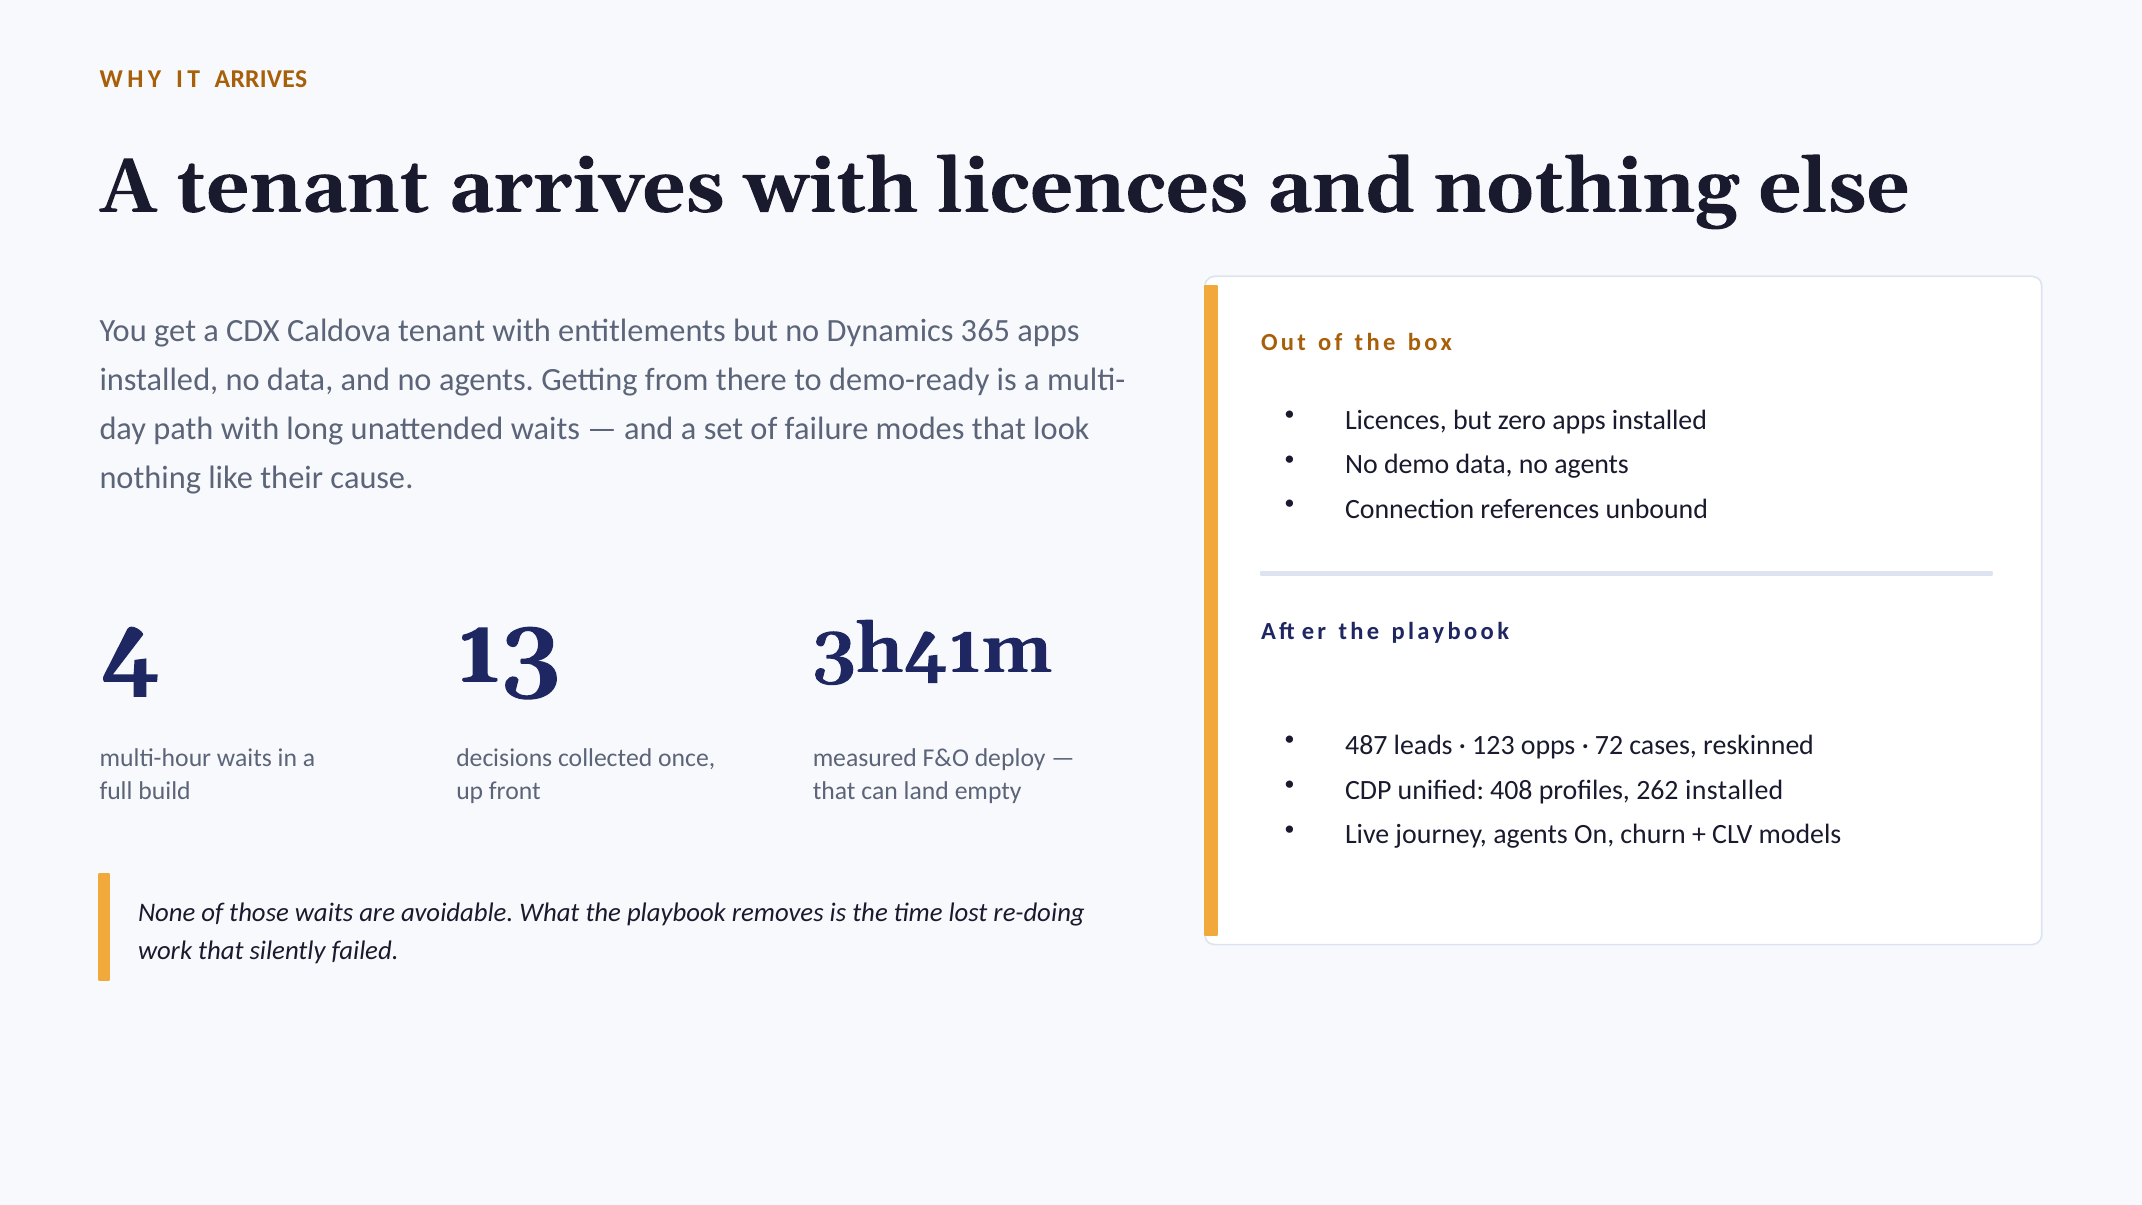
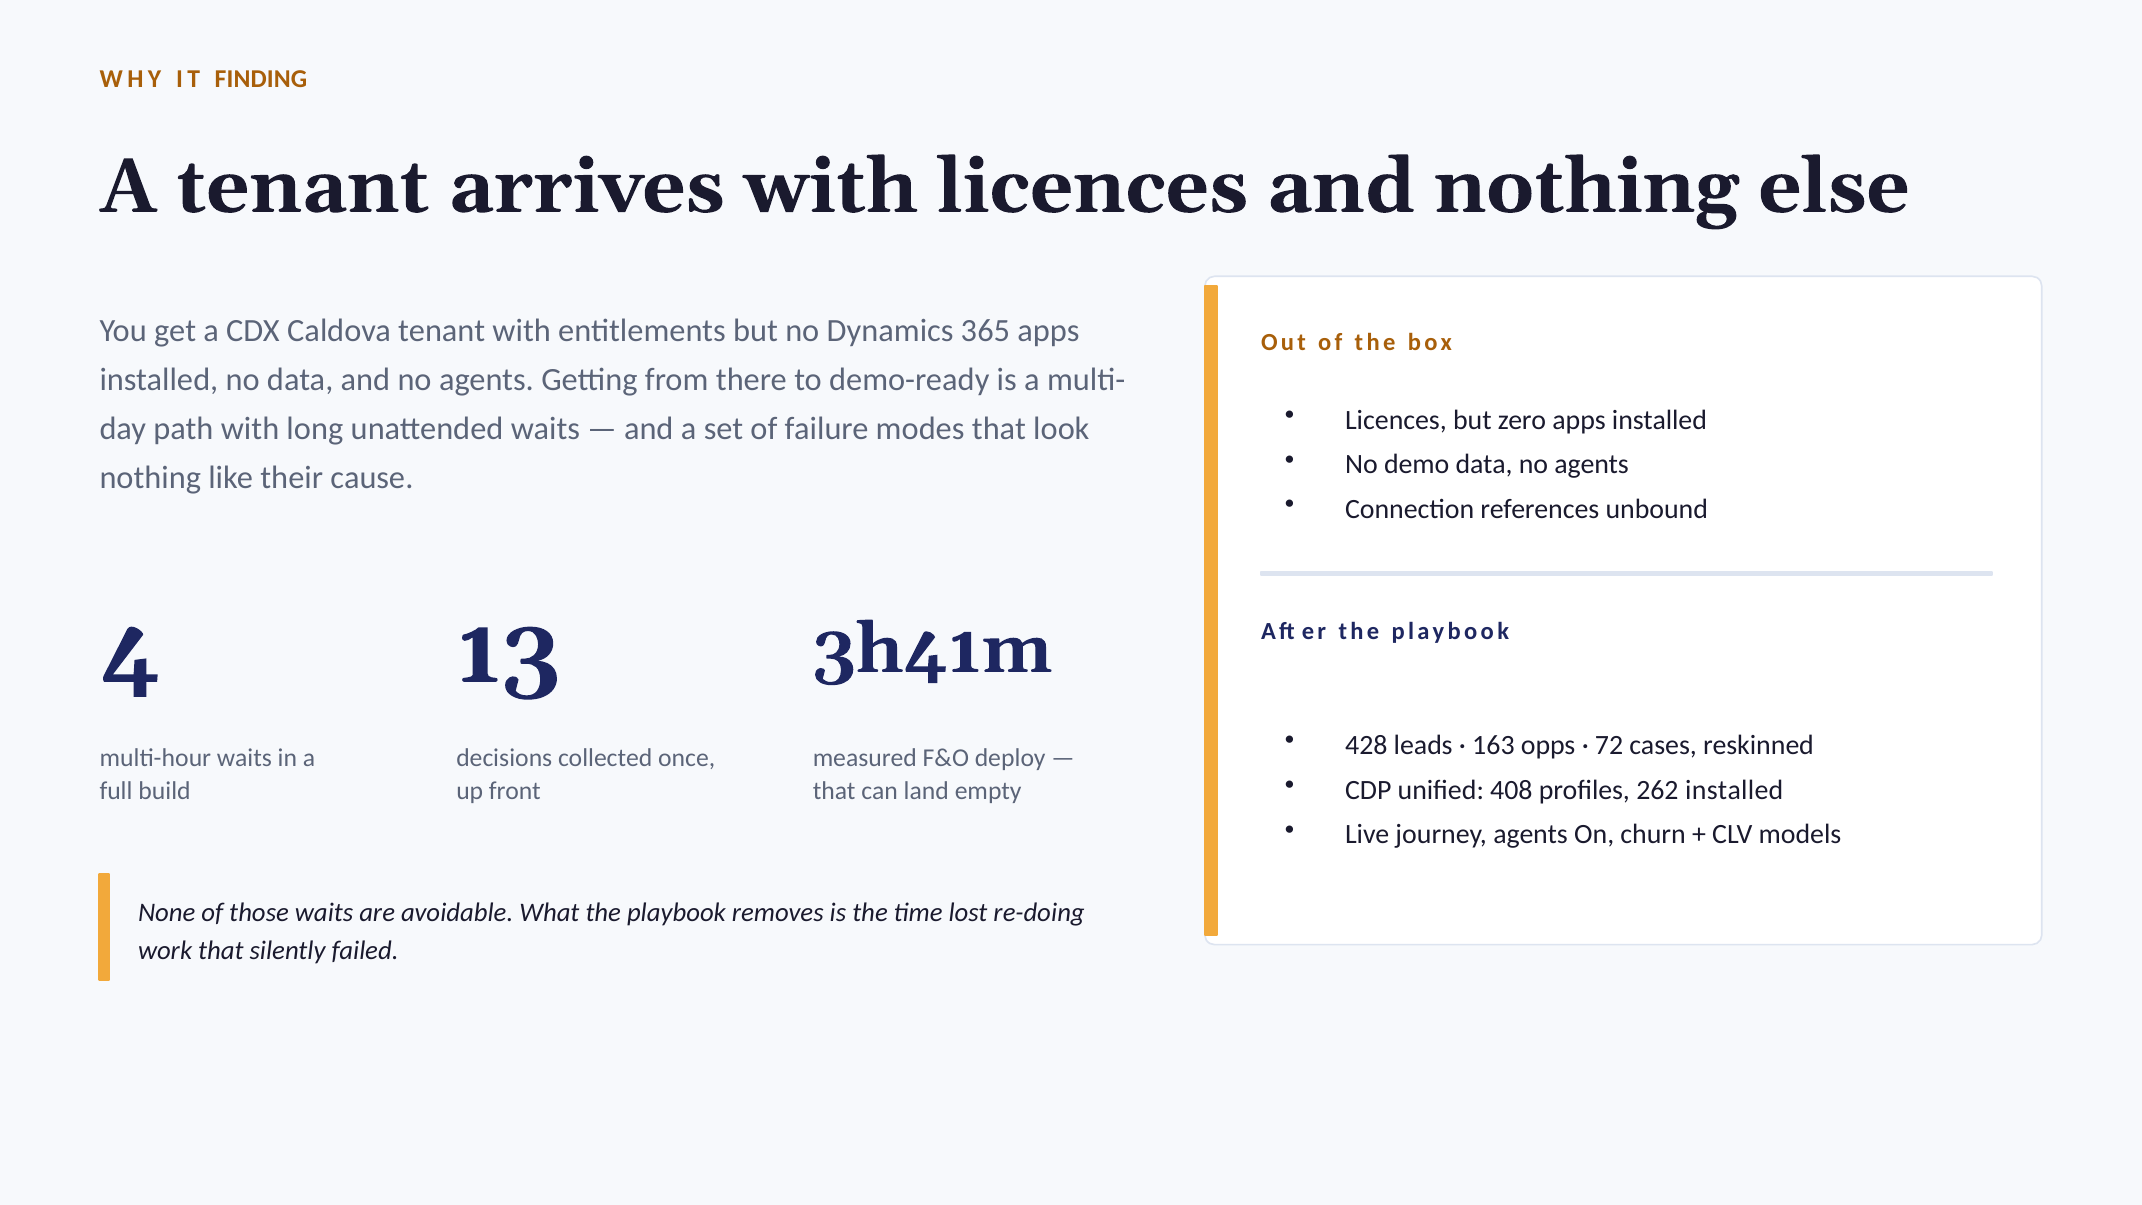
IT ARRIVES: ARRIVES -> FINDING (261, 79)
487: 487 -> 428 (1366, 745)
123: 123 -> 163 (1493, 745)
